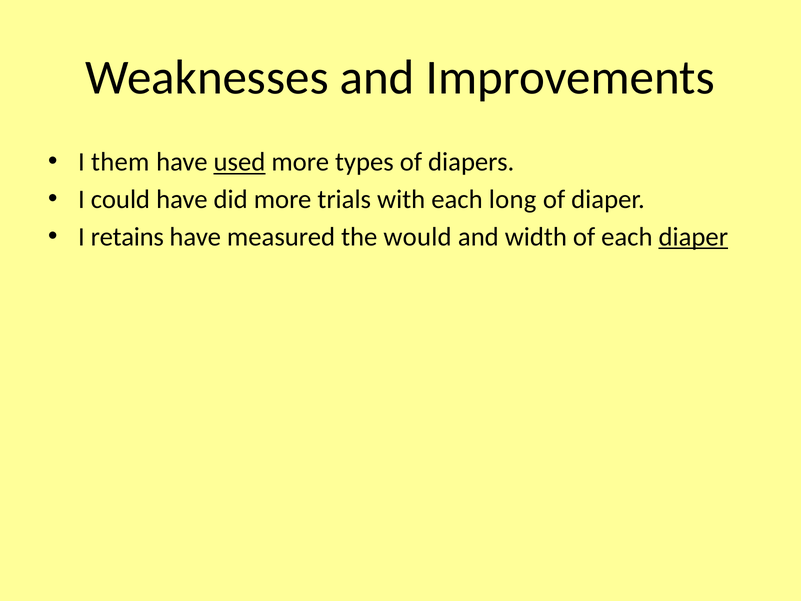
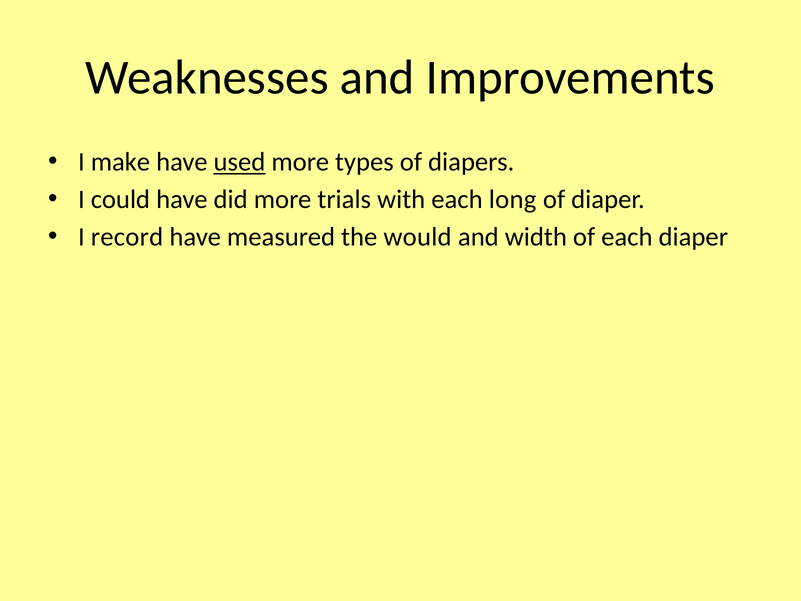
them: them -> make (120, 162)
retains: retains -> record (127, 237)
diaper underline: present -> none (693, 237)
